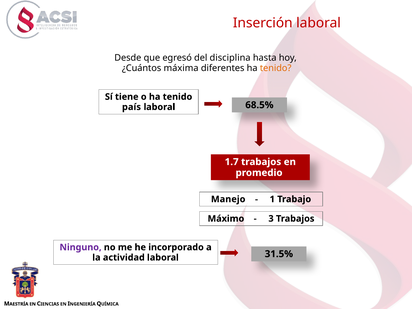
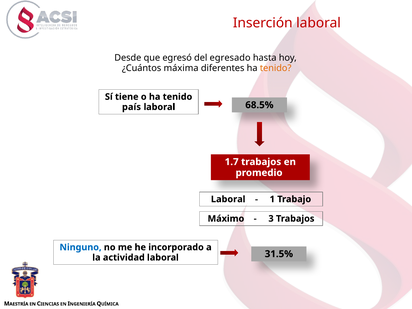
disciplina: disciplina -> egresado (230, 58)
Manejo: Manejo -> Laboral (228, 199)
Ninguno colour: purple -> blue (81, 247)
